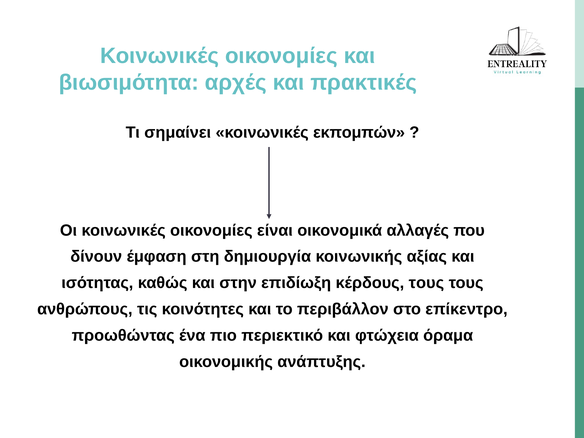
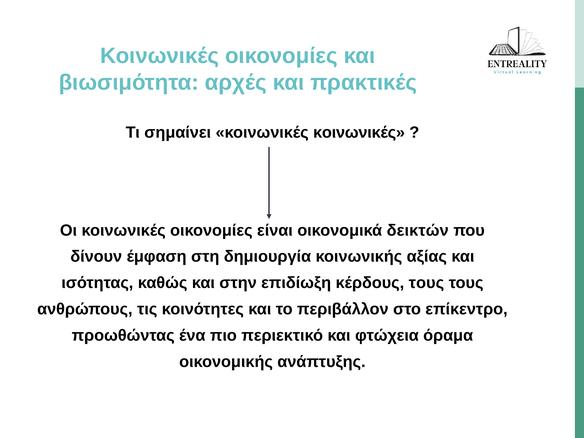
κοινωνικές εκπομπών: εκπομπών -> κοινωνικές (359, 133)
αλλαγές: αλλαγές -> δεικτών (418, 230)
